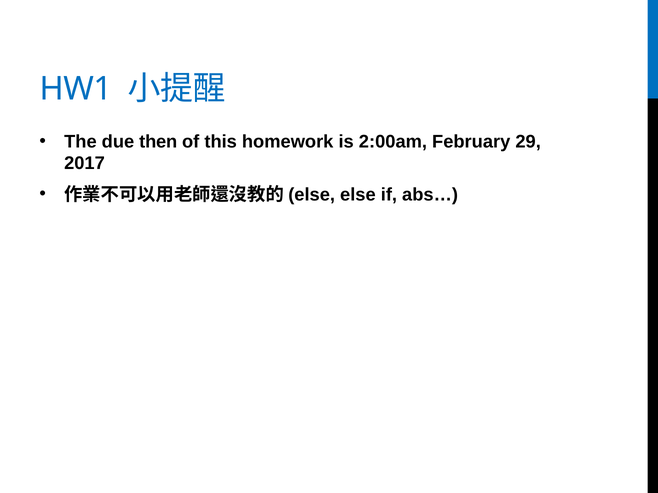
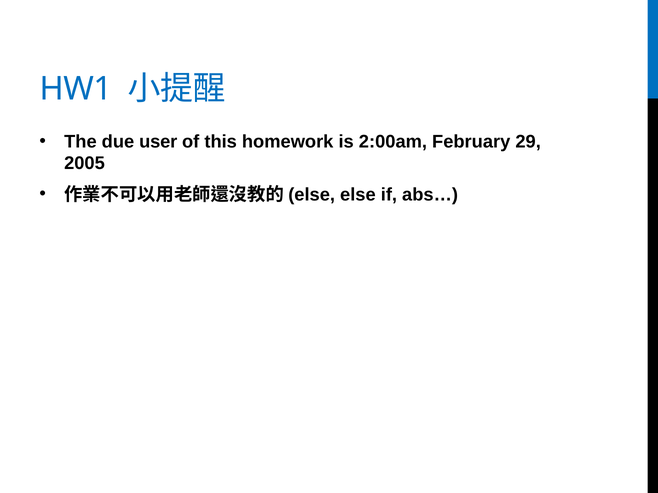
then: then -> user (158, 142)
2017: 2017 -> 2005 (84, 164)
